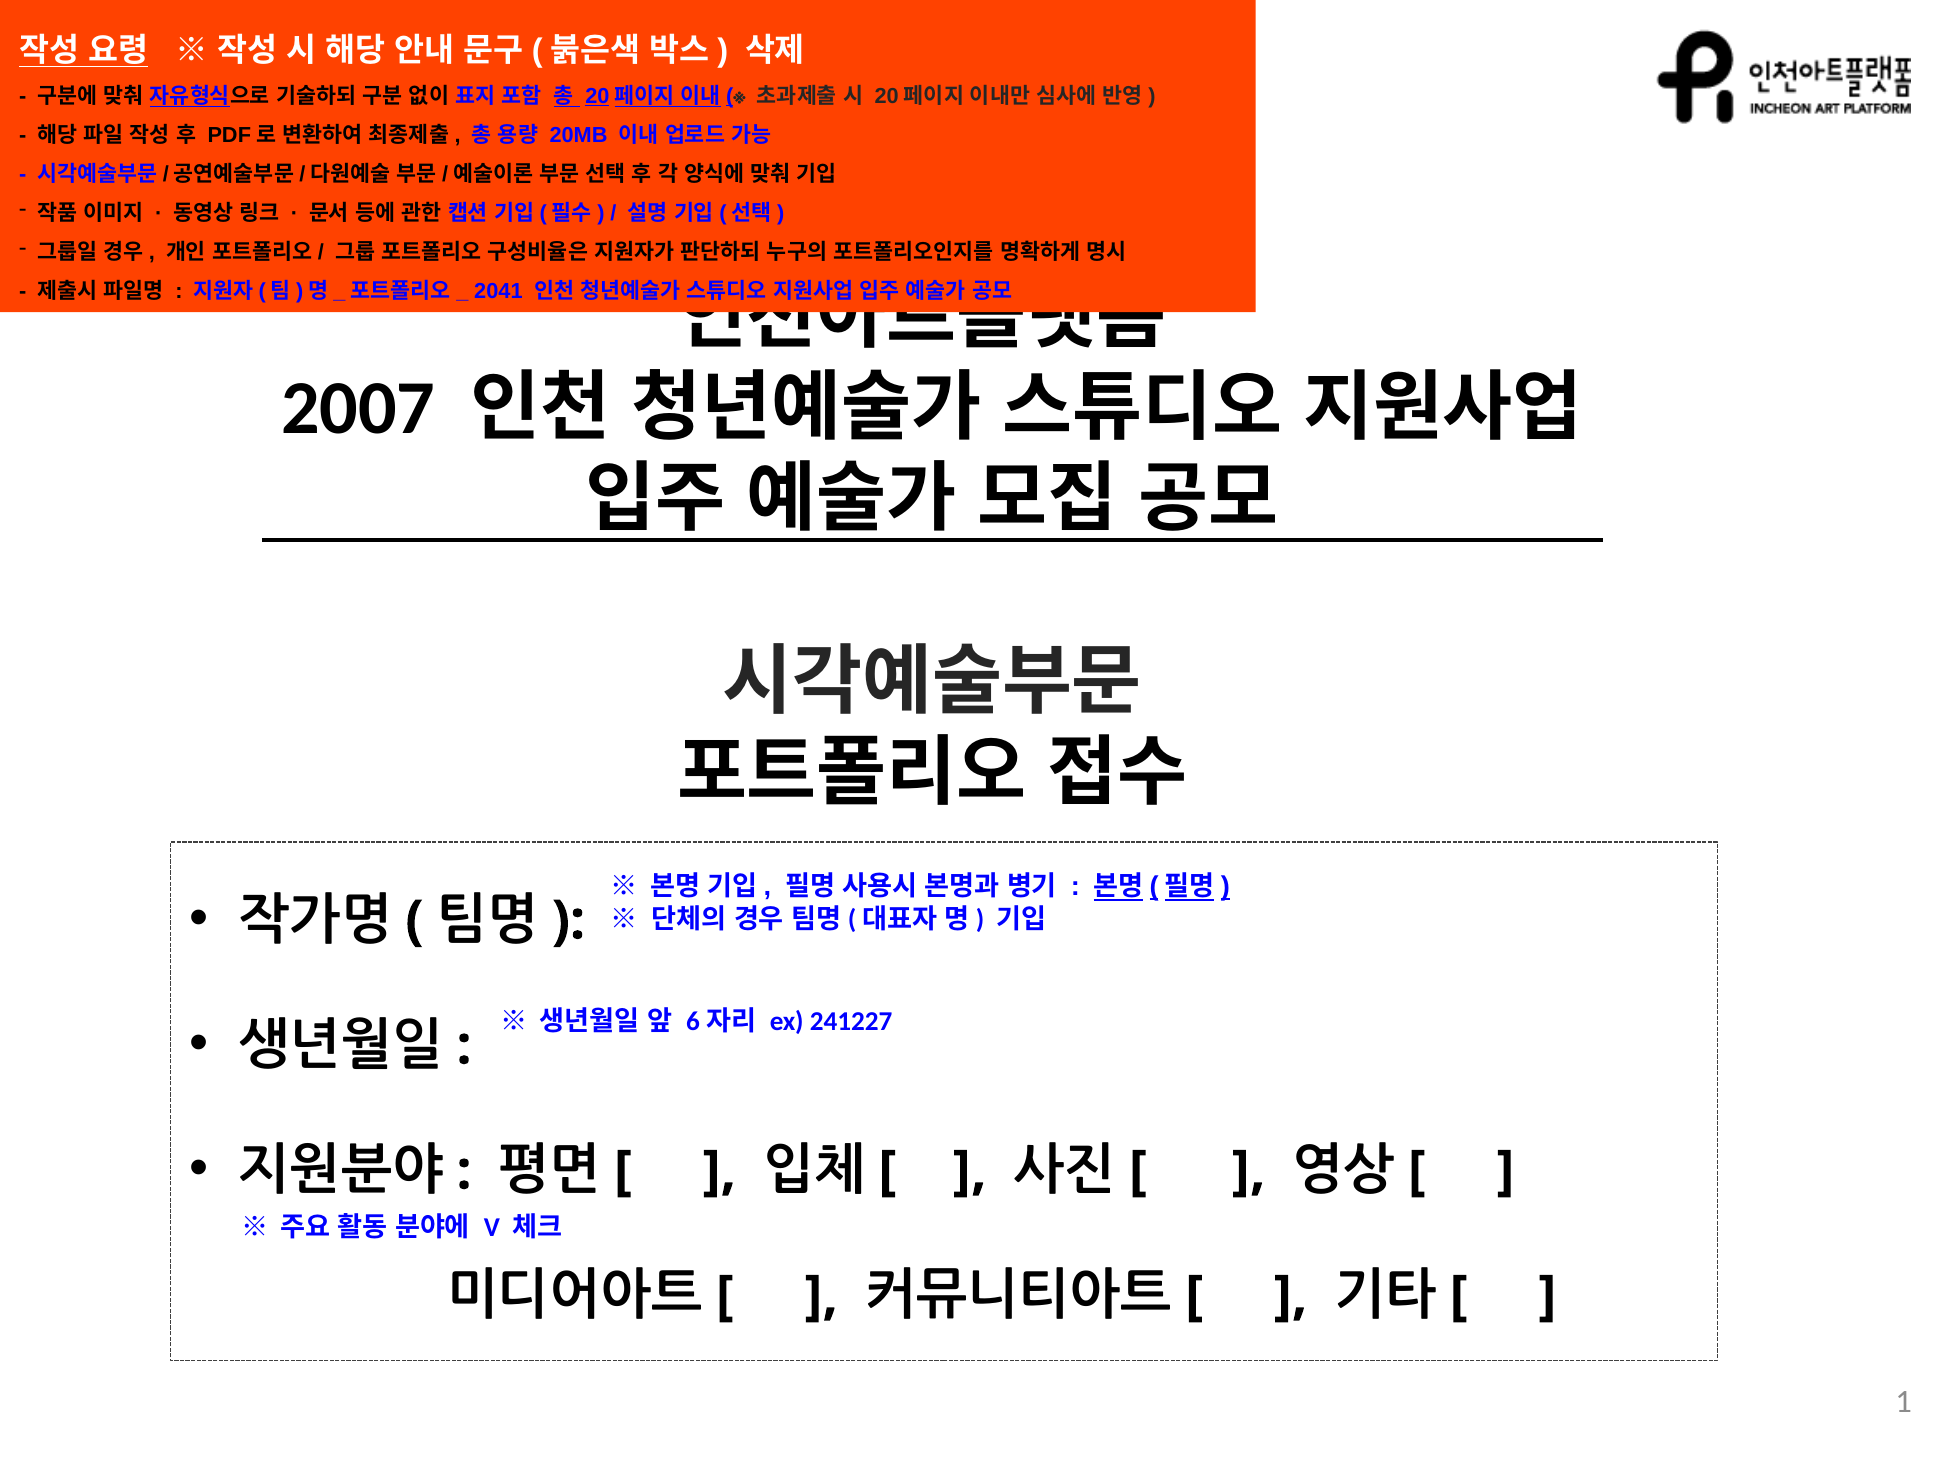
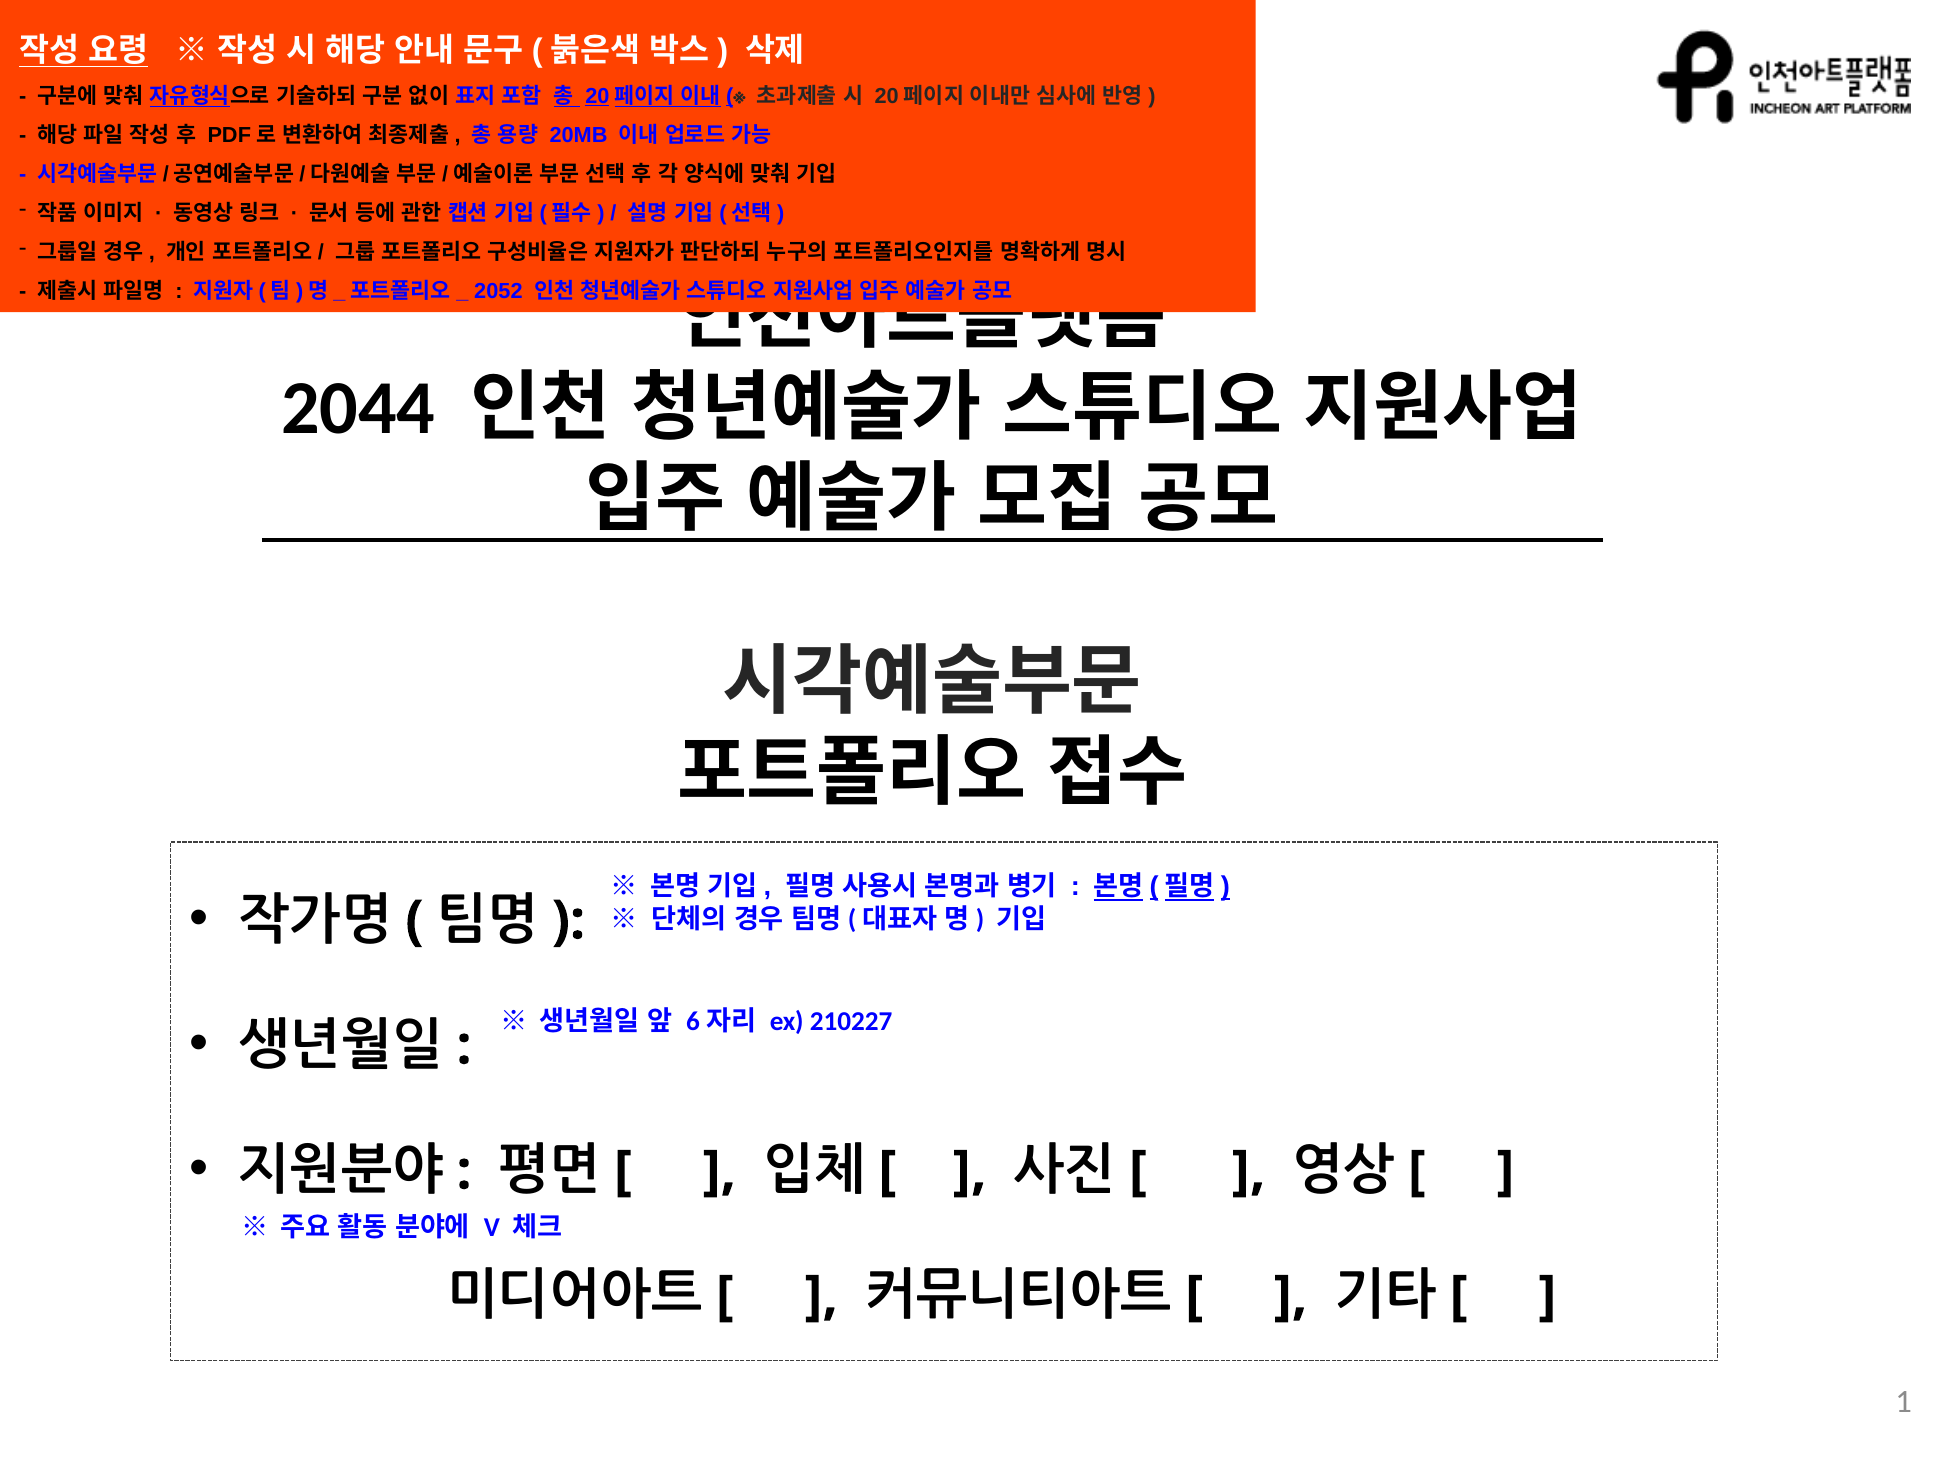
2041: 2041 -> 2052 (498, 291)
2007: 2007 -> 2044 (358, 408)
241227: 241227 -> 210227 (851, 1022)
